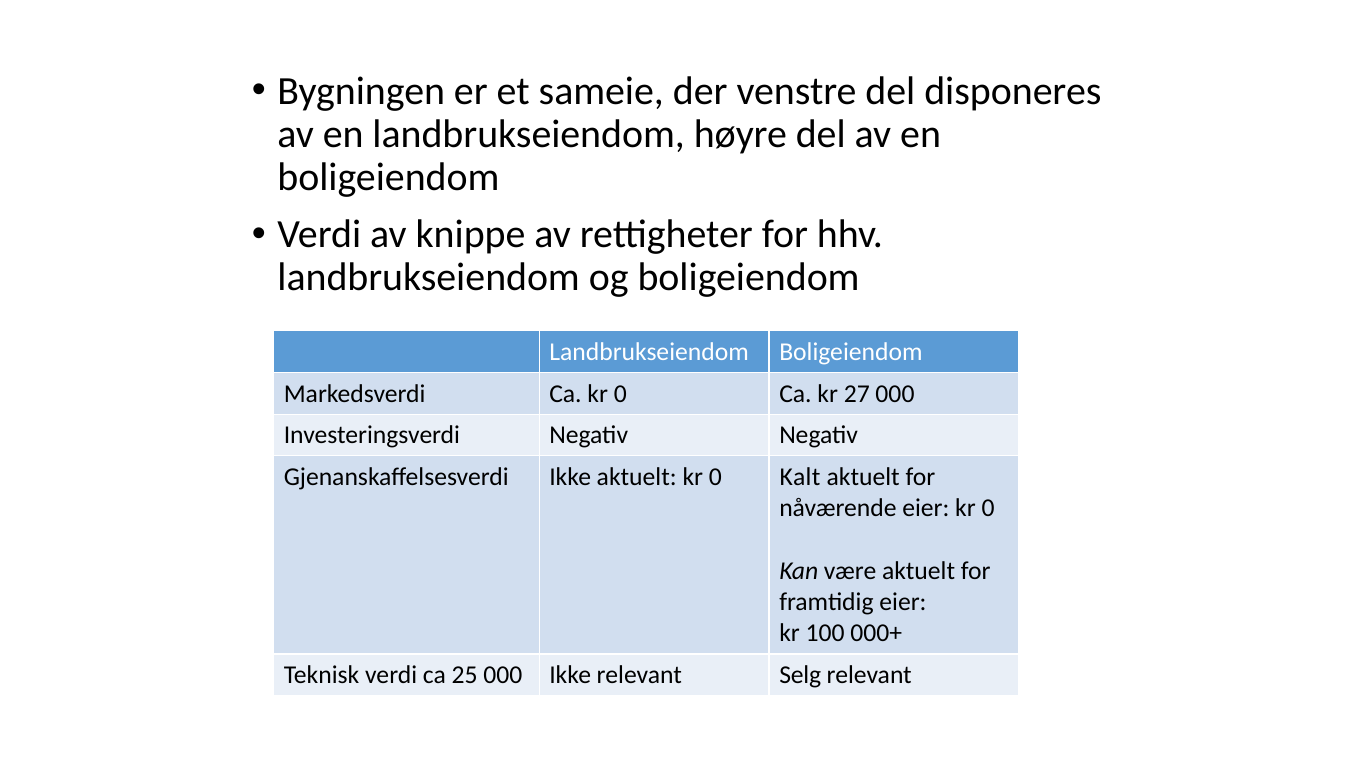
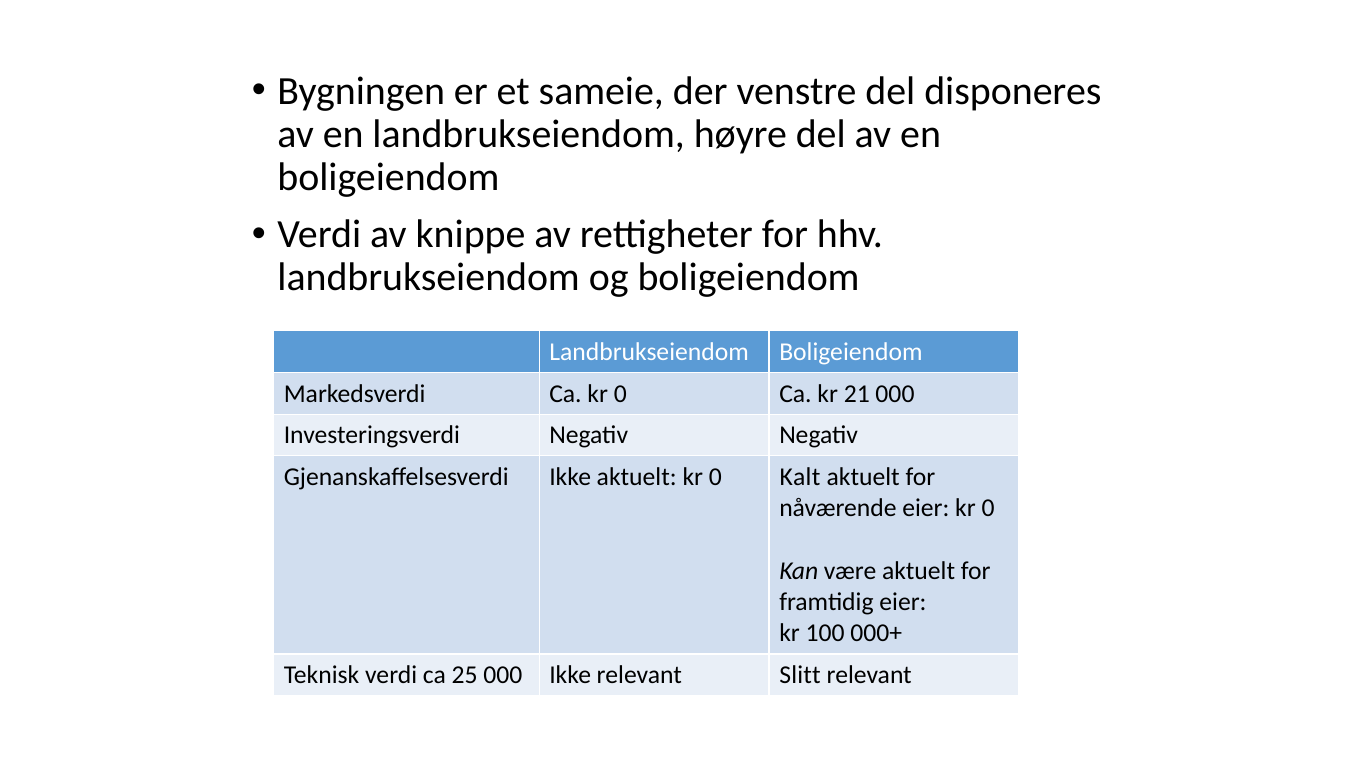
27: 27 -> 21 (857, 393)
Selg: Selg -> Slitt (800, 675)
